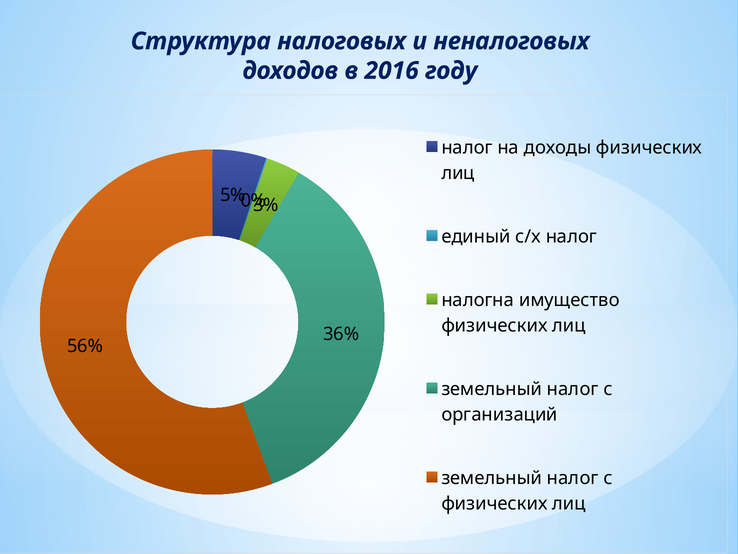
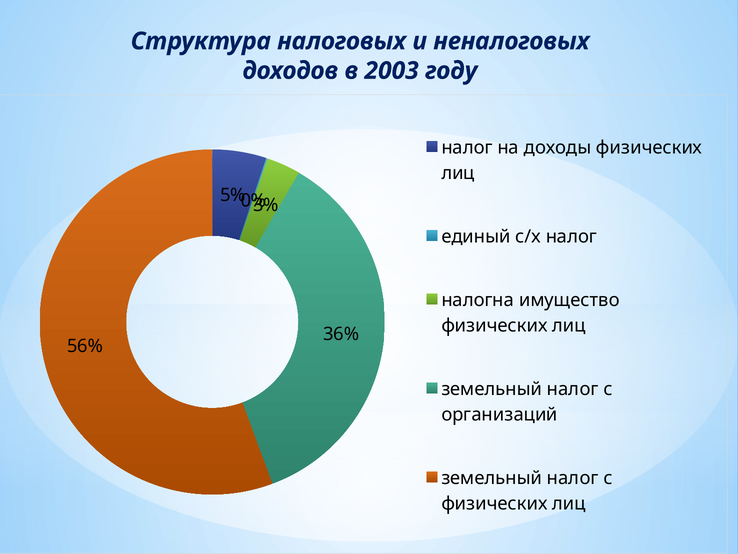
2016: 2016 -> 2003 (392, 71)
